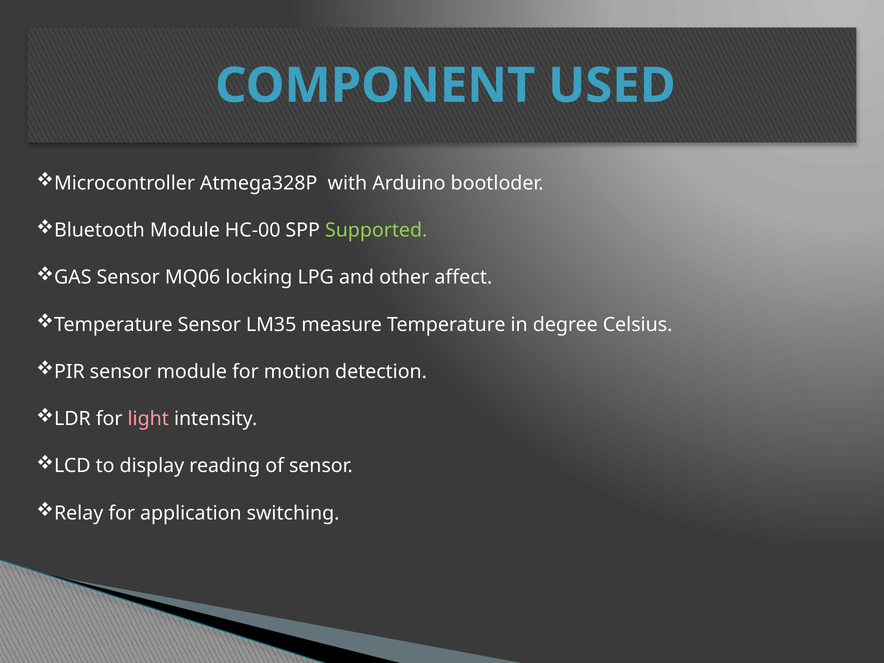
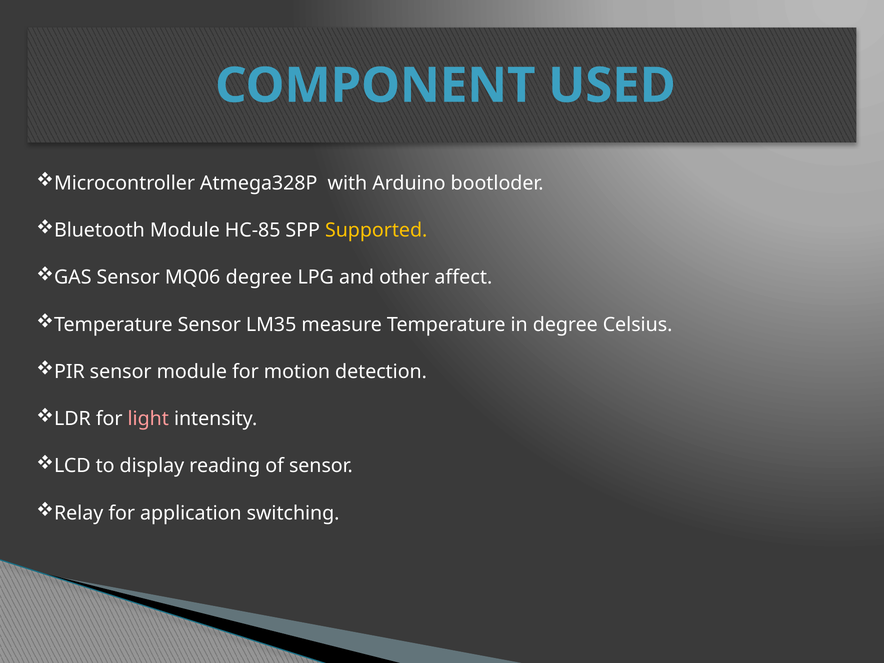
HC-00: HC-00 -> HC-85 (253, 230)
Supported colour: light green -> yellow (376, 230)
MQ06 locking: locking -> degree (259, 277)
